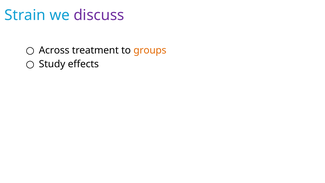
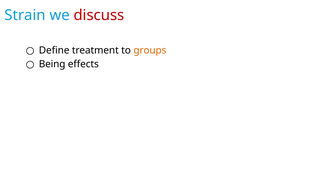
discuss colour: purple -> red (99, 15)
Across: Across -> Define (54, 50)
Study: Study -> Being (52, 64)
